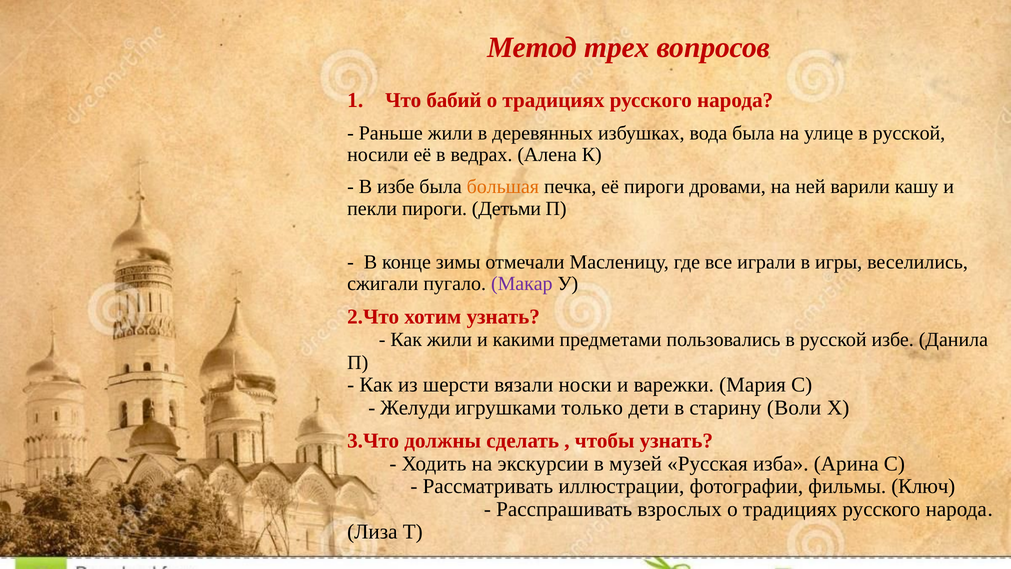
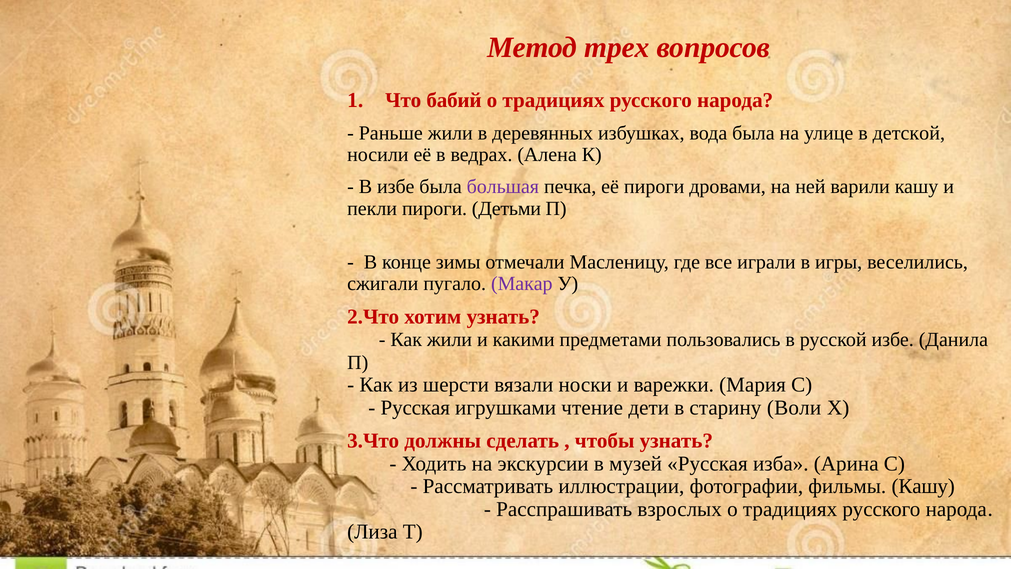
улице в русской: русской -> детской (909, 133)
большая colour: orange -> purple (503, 187)
Желуди: Желуди -> Русская (415, 407)
только: только -> чтение (592, 407)
фильмы Ключ: Ключ -> Кашу (923, 486)
